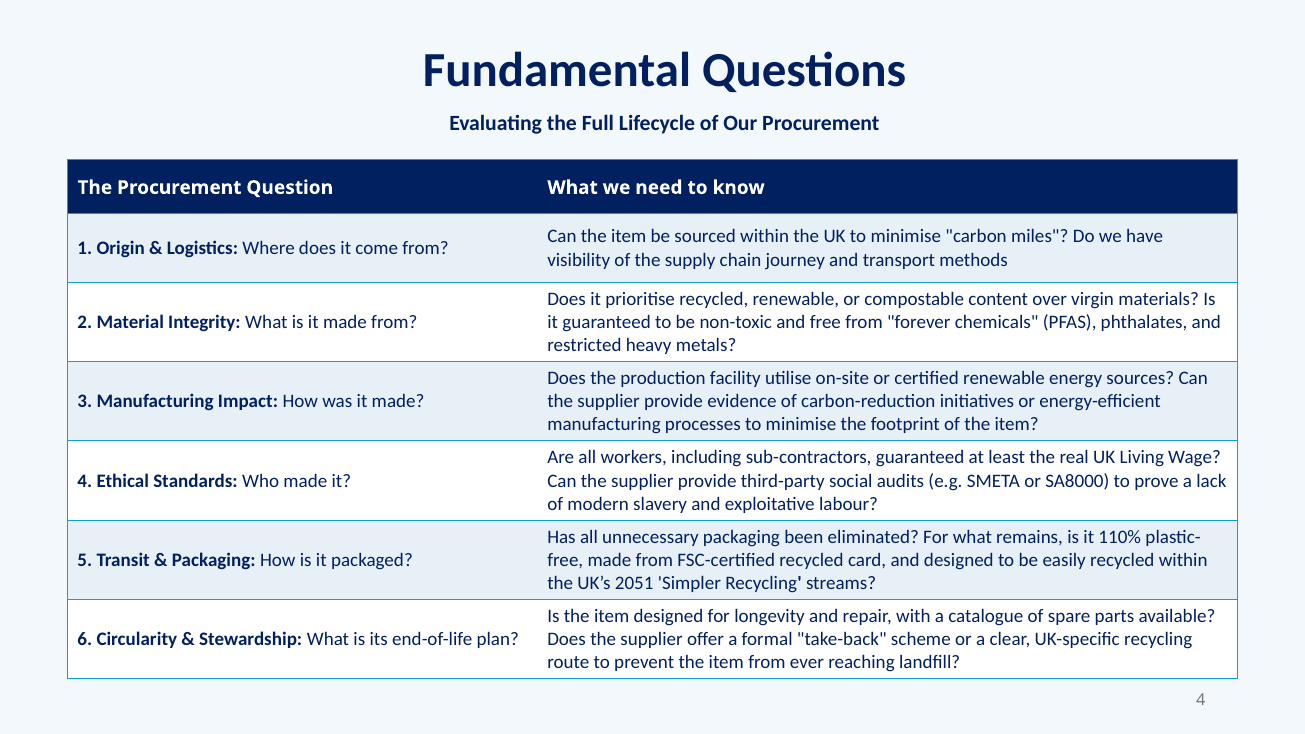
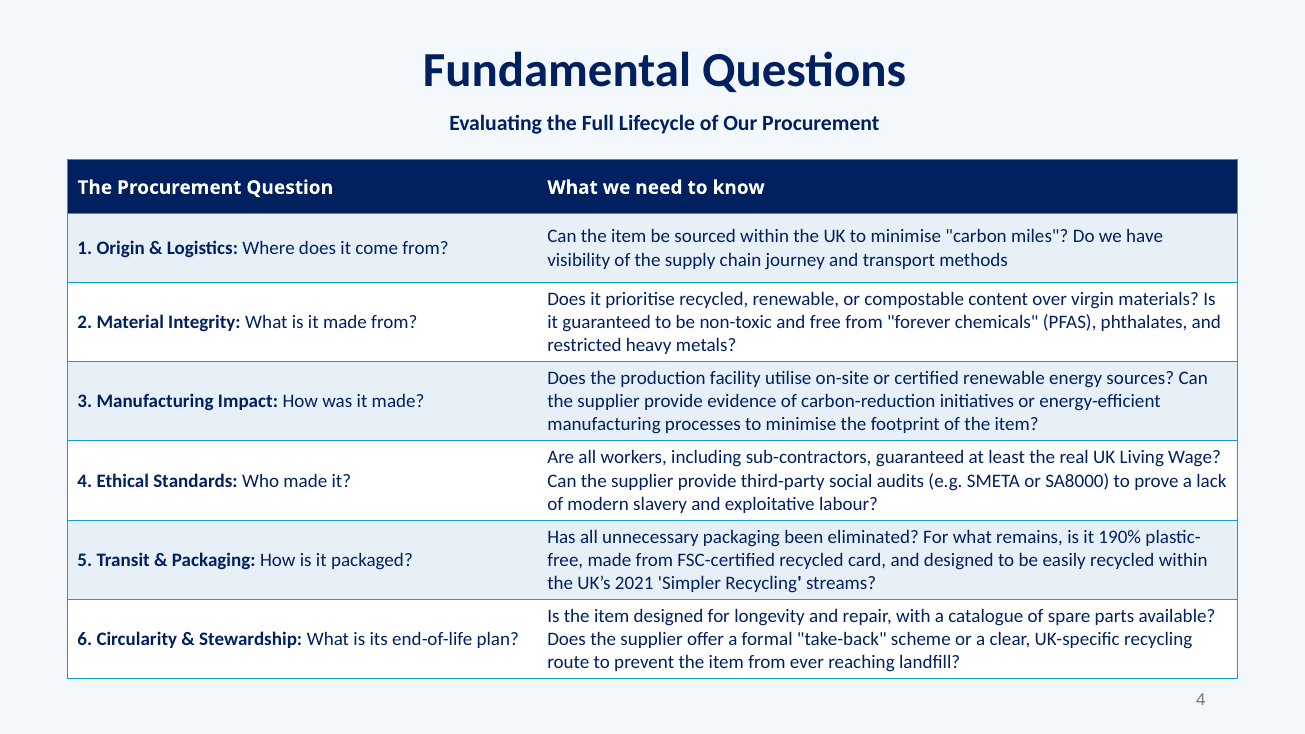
110%: 110% -> 190% (1120, 537)
2051: 2051 -> 2021 (634, 583)
